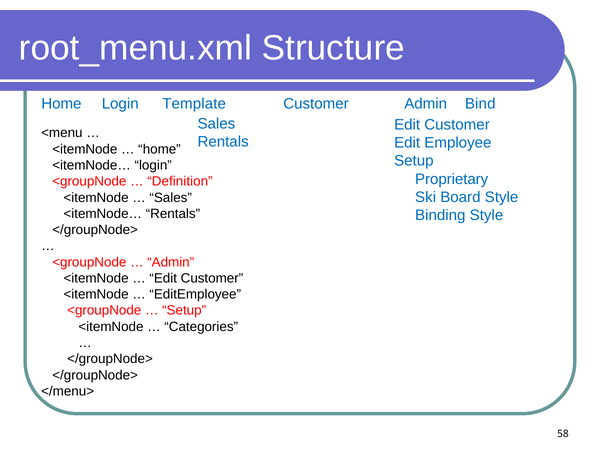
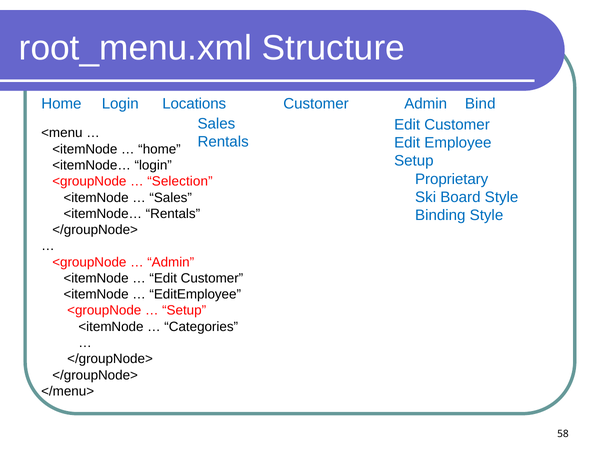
Template: Template -> Locations (194, 104)
Definition: Definition -> Selection (180, 181)
